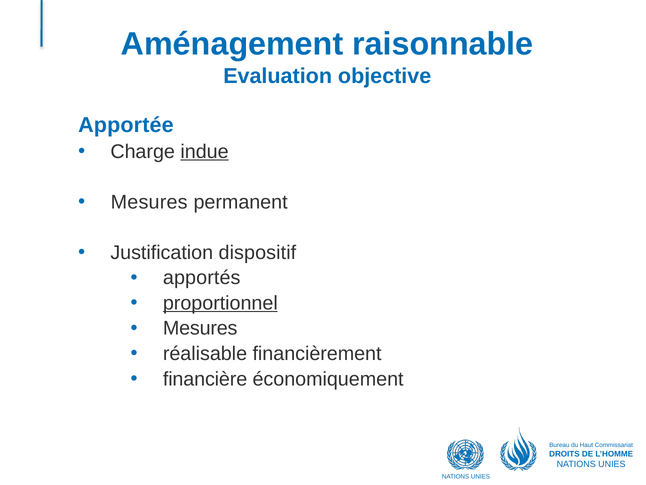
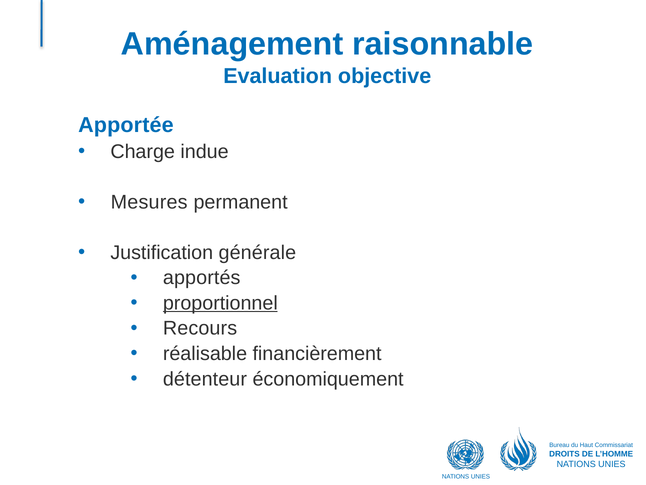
indue underline: present -> none (205, 151)
dispositif: dispositif -> générale (257, 252)
Mesures: Mesures -> Recours (200, 328)
financière: financière -> détenteur (205, 379)
